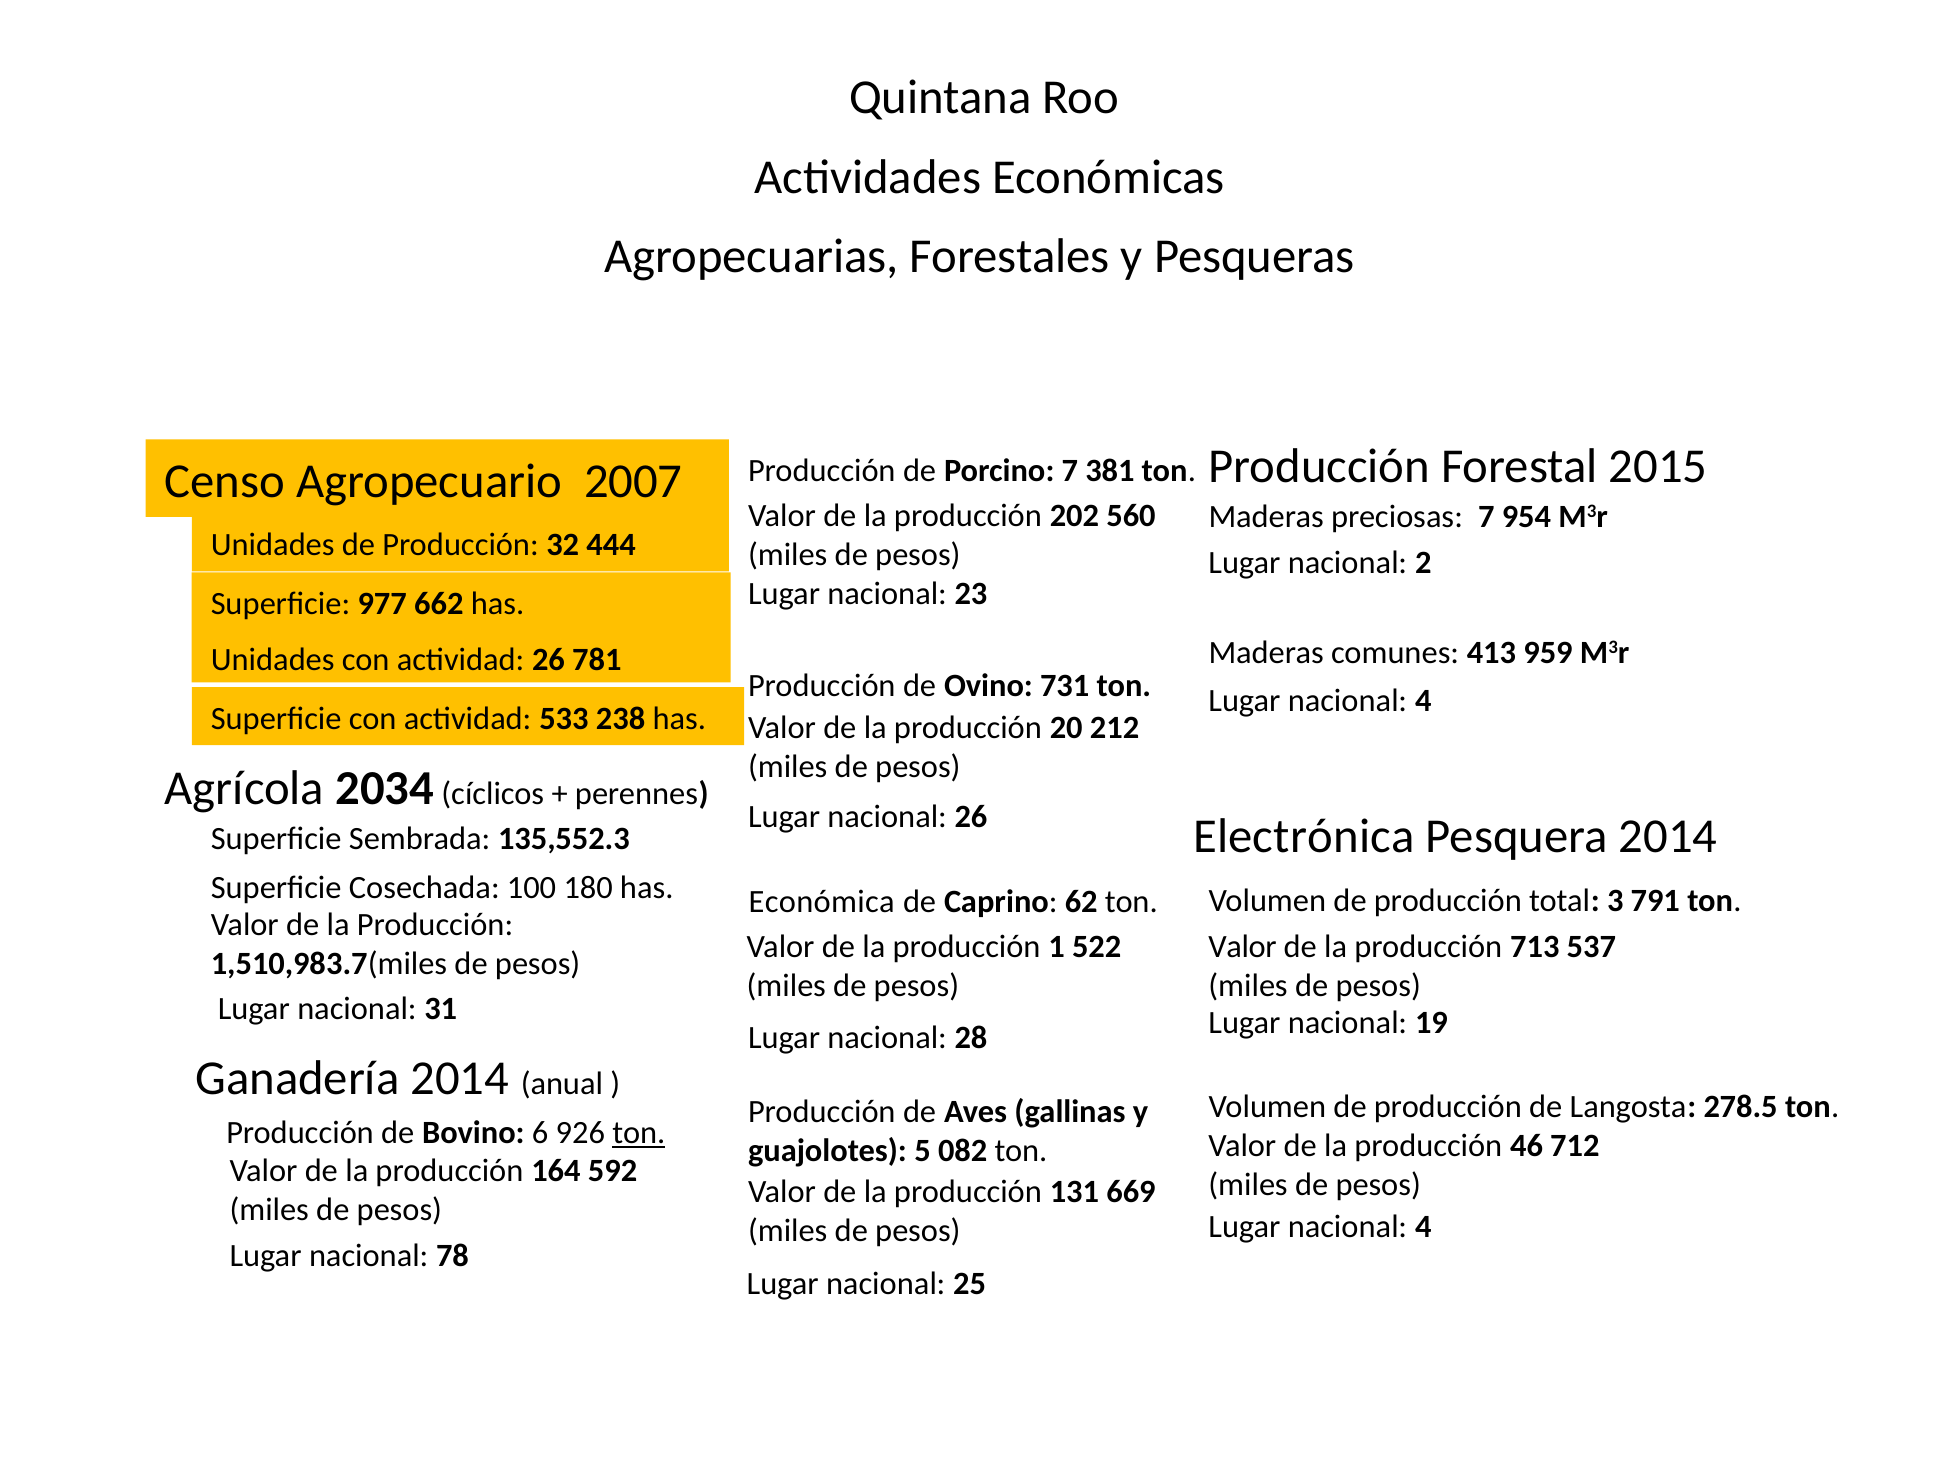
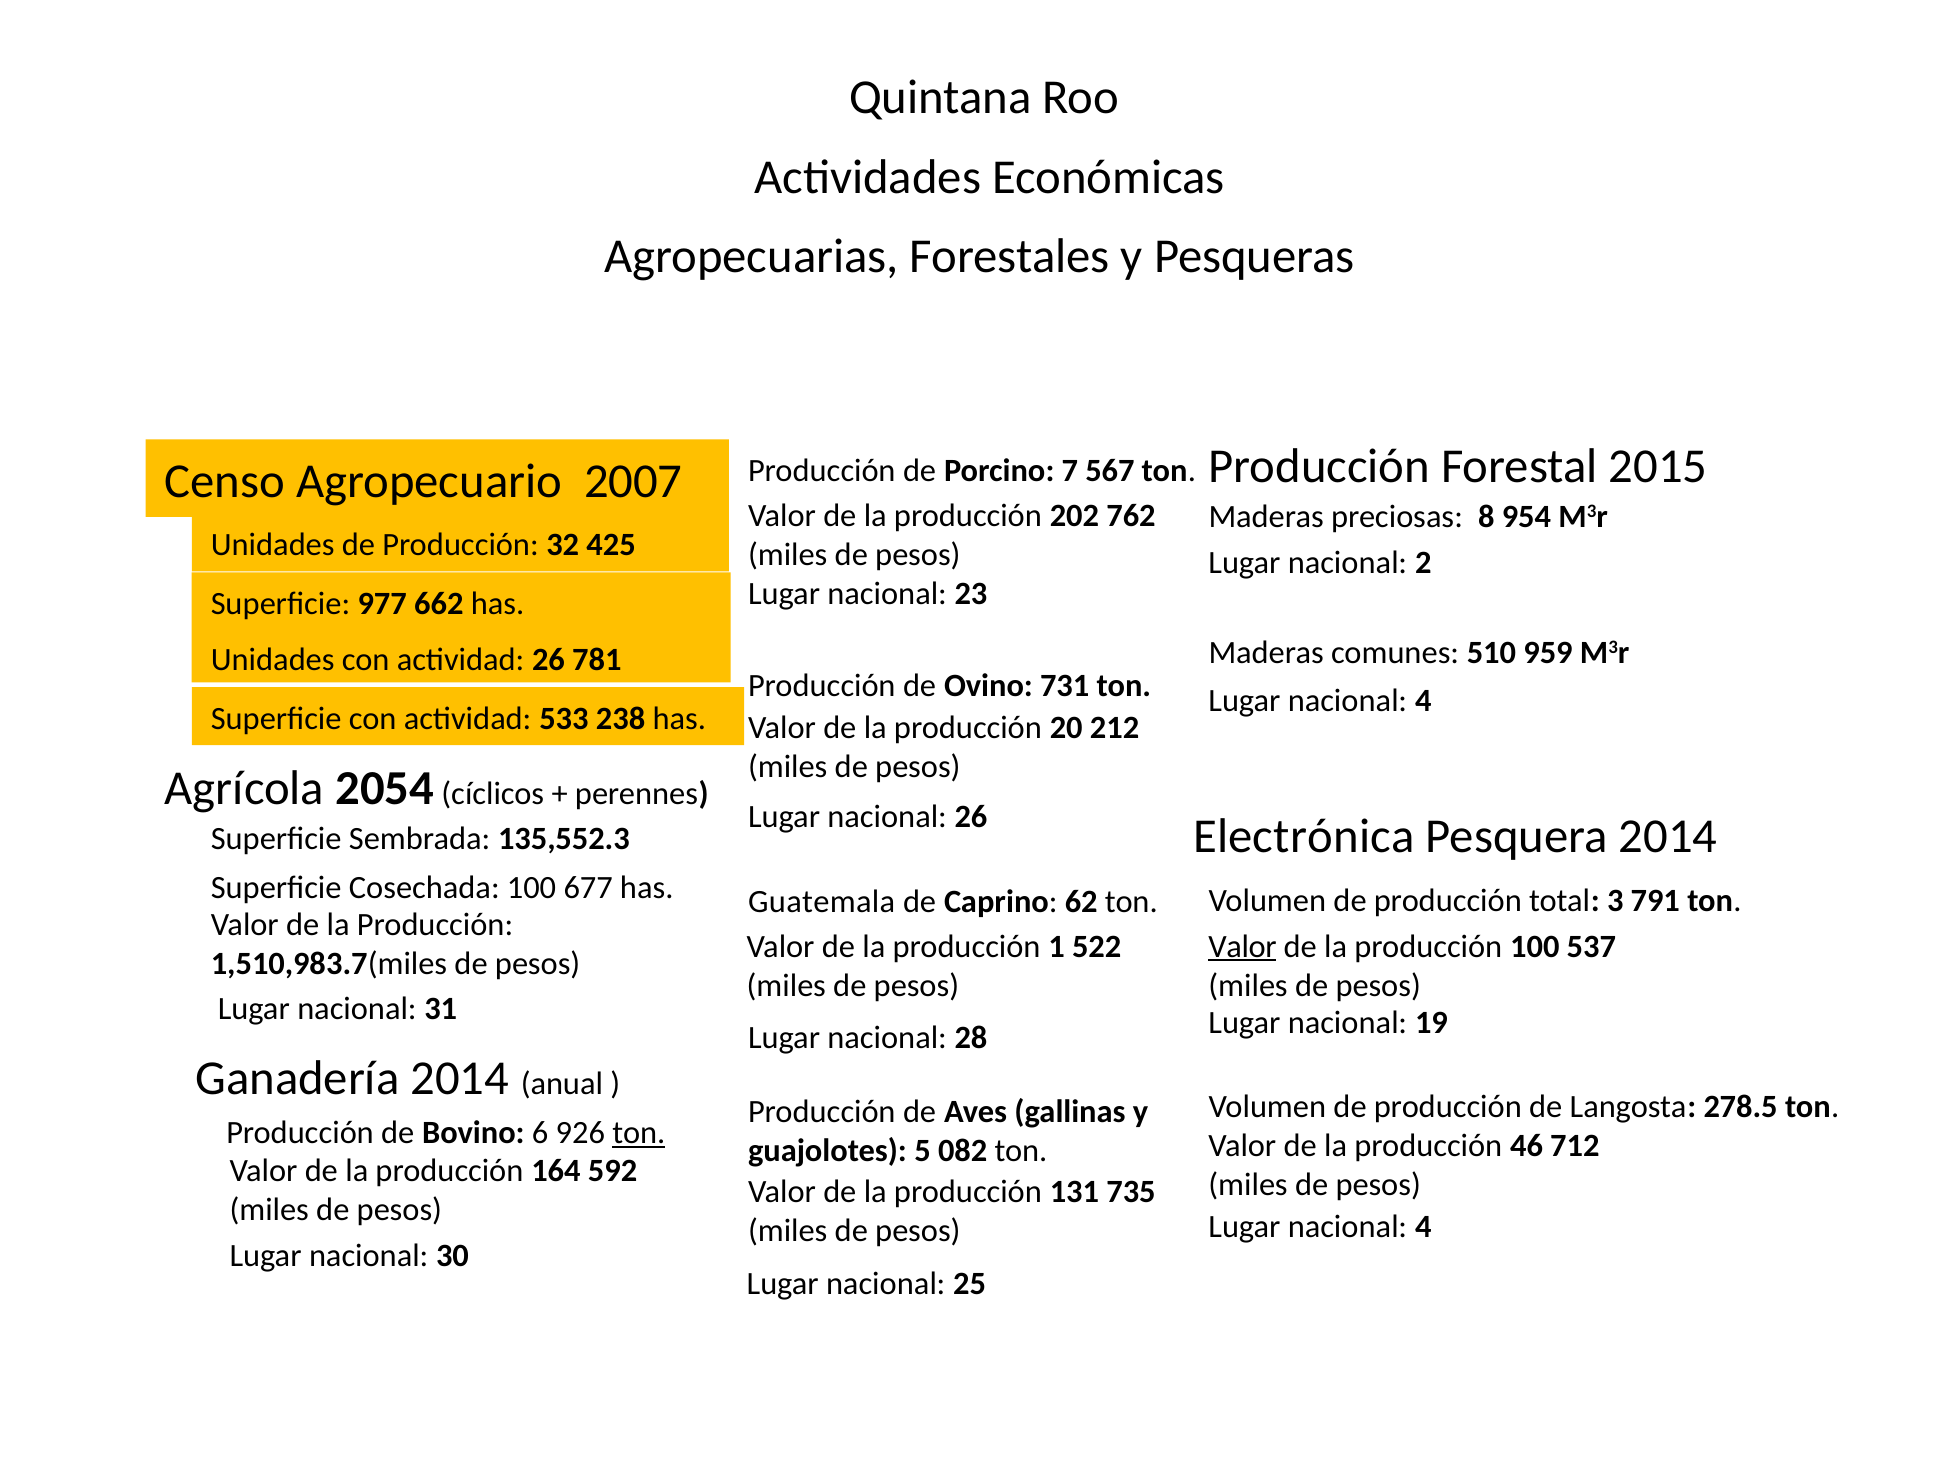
381: 381 -> 567 (1110, 471)
560: 560 -> 762 (1131, 516)
preciosas 7: 7 -> 8 (1486, 517)
444: 444 -> 425 (611, 545)
413: 413 -> 510 (1491, 652)
2034: 2034 -> 2054 (385, 788)
180: 180 -> 677 (588, 887)
Económica: Económica -> Guatemala (822, 902)
Valor underline: none -> present (1243, 946)
producción 713: 713 -> 100 (1535, 946)
669: 669 -> 735 (1131, 1192)
78: 78 -> 30 (453, 1256)
